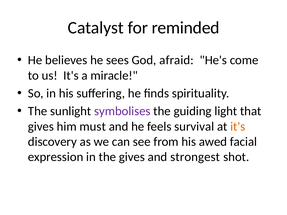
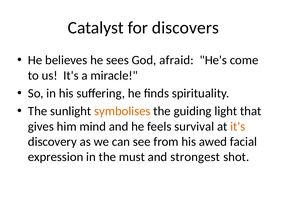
reminded: reminded -> discovers (185, 28)
symbolises colour: purple -> orange (122, 111)
must: must -> mind (93, 127)
the gives: gives -> must (132, 157)
